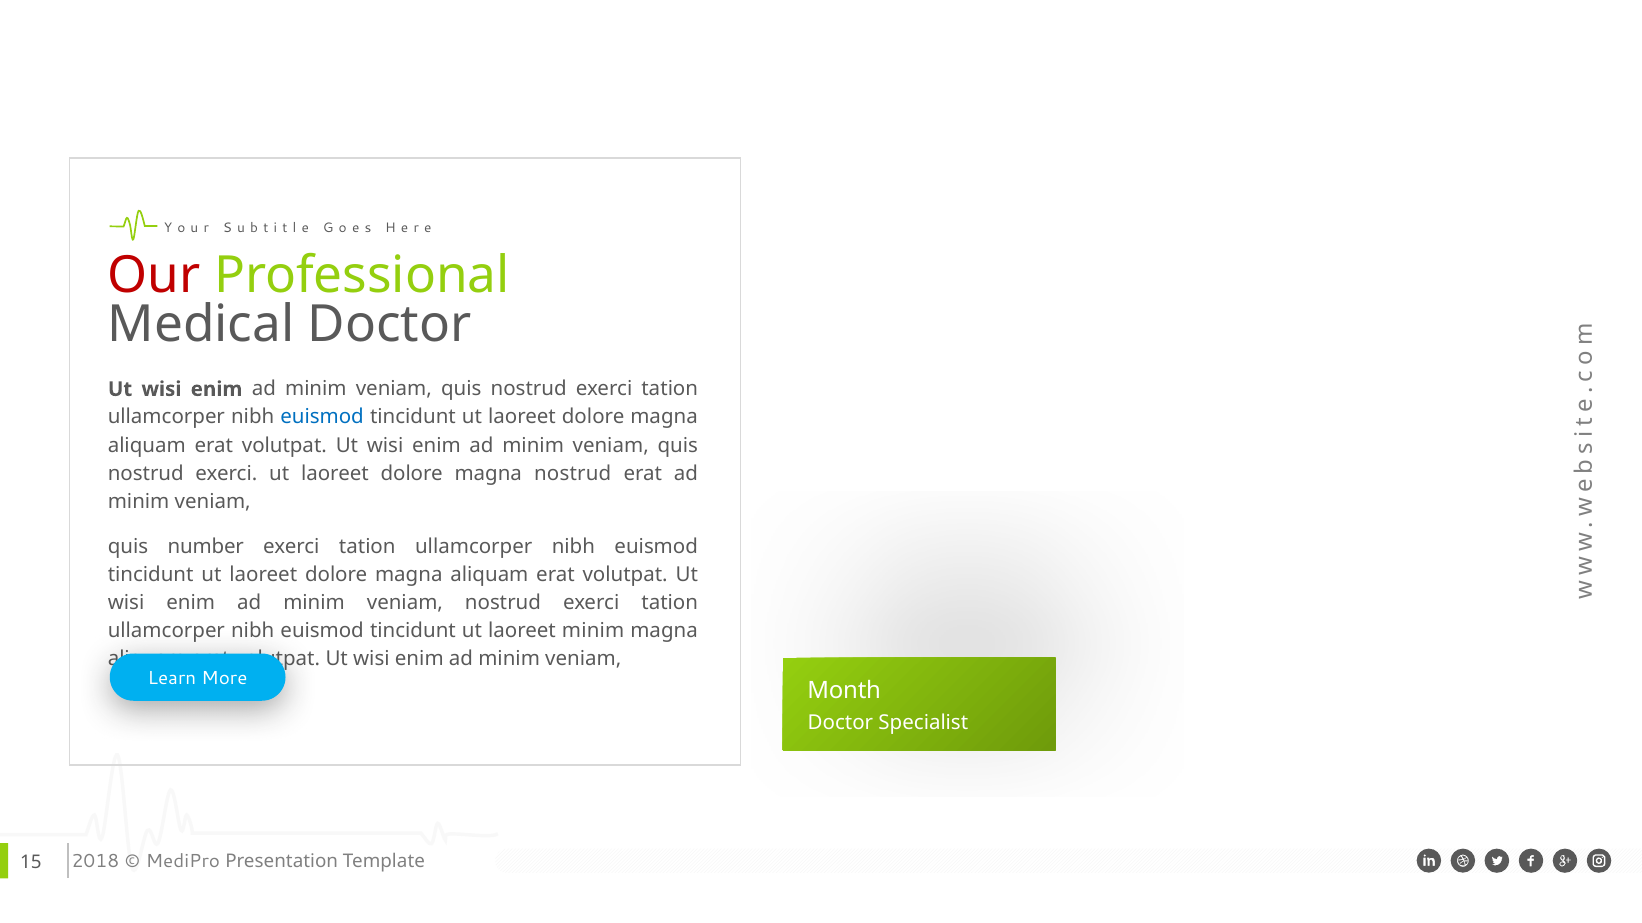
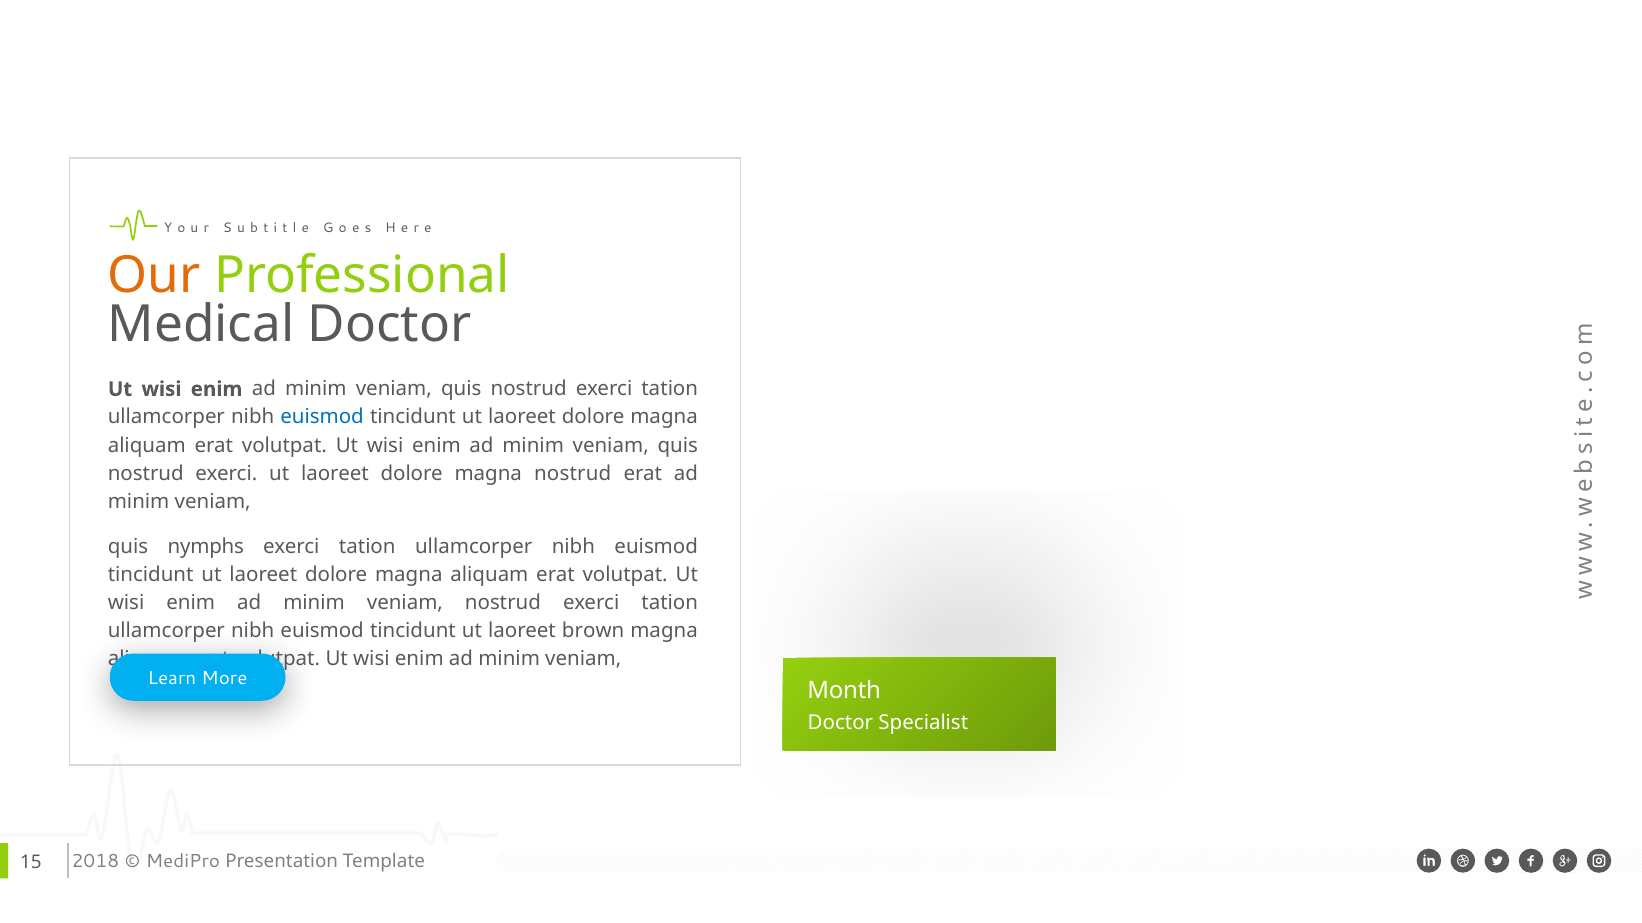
Our colour: red -> orange (154, 276)
number: number -> nymphs (206, 547)
laoreet minim: minim -> brown (593, 631)
